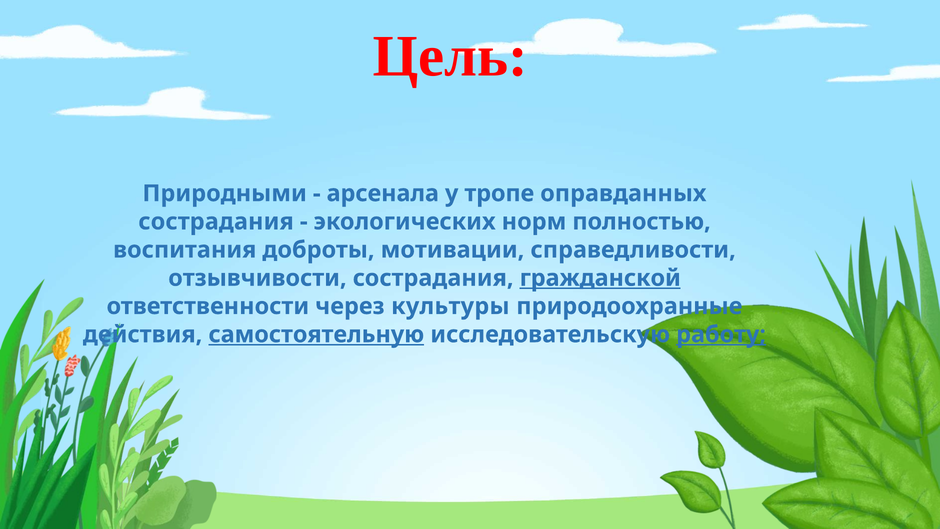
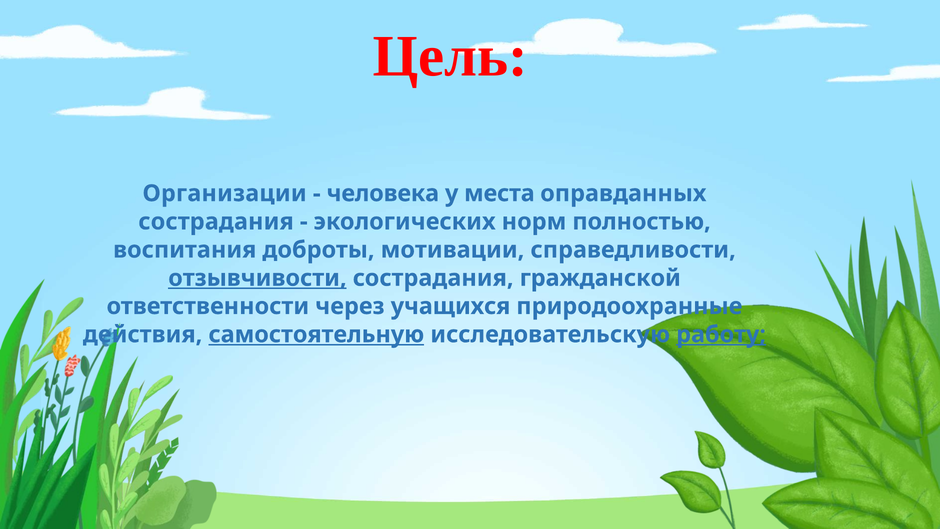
Природными: Природными -> Организации (225, 193)
арсенала: арсенала -> человека (383, 193)
тропе: тропе -> места (499, 193)
отзывчивости underline: none -> present (257, 278)
гражданской underline: present -> none (600, 278)
культуры: культуры -> учащихся (451, 306)
